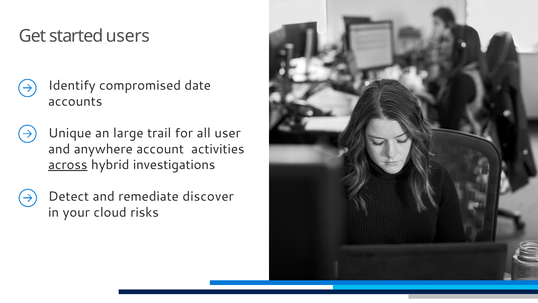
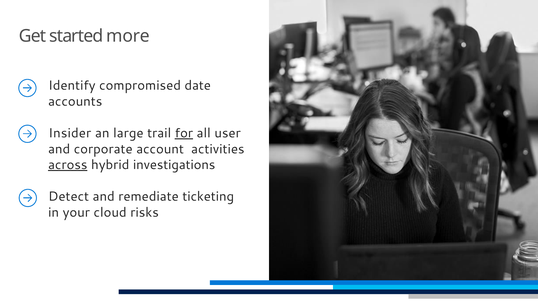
users: users -> more (128, 36)
Unique: Unique -> Insider (70, 133)
for underline: none -> present (184, 133)
anywhere: anywhere -> corporate (103, 149)
discover: discover -> ticketing (208, 196)
